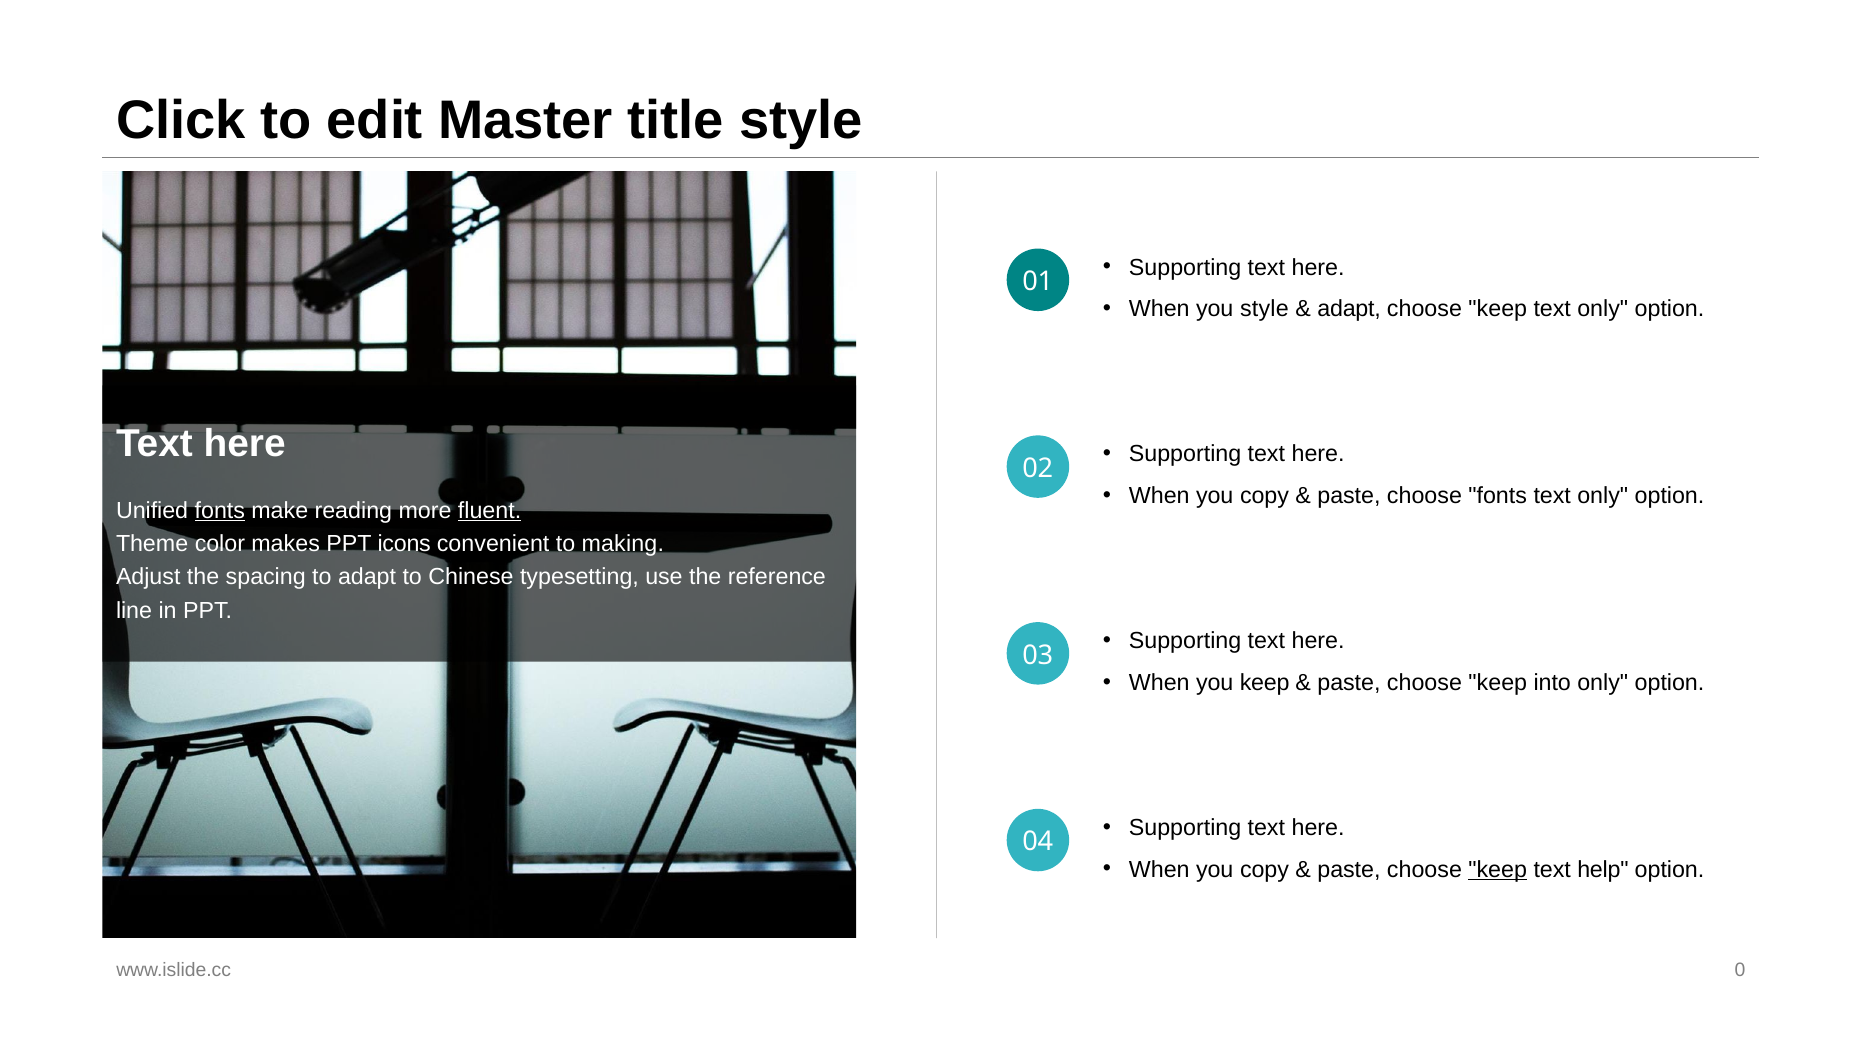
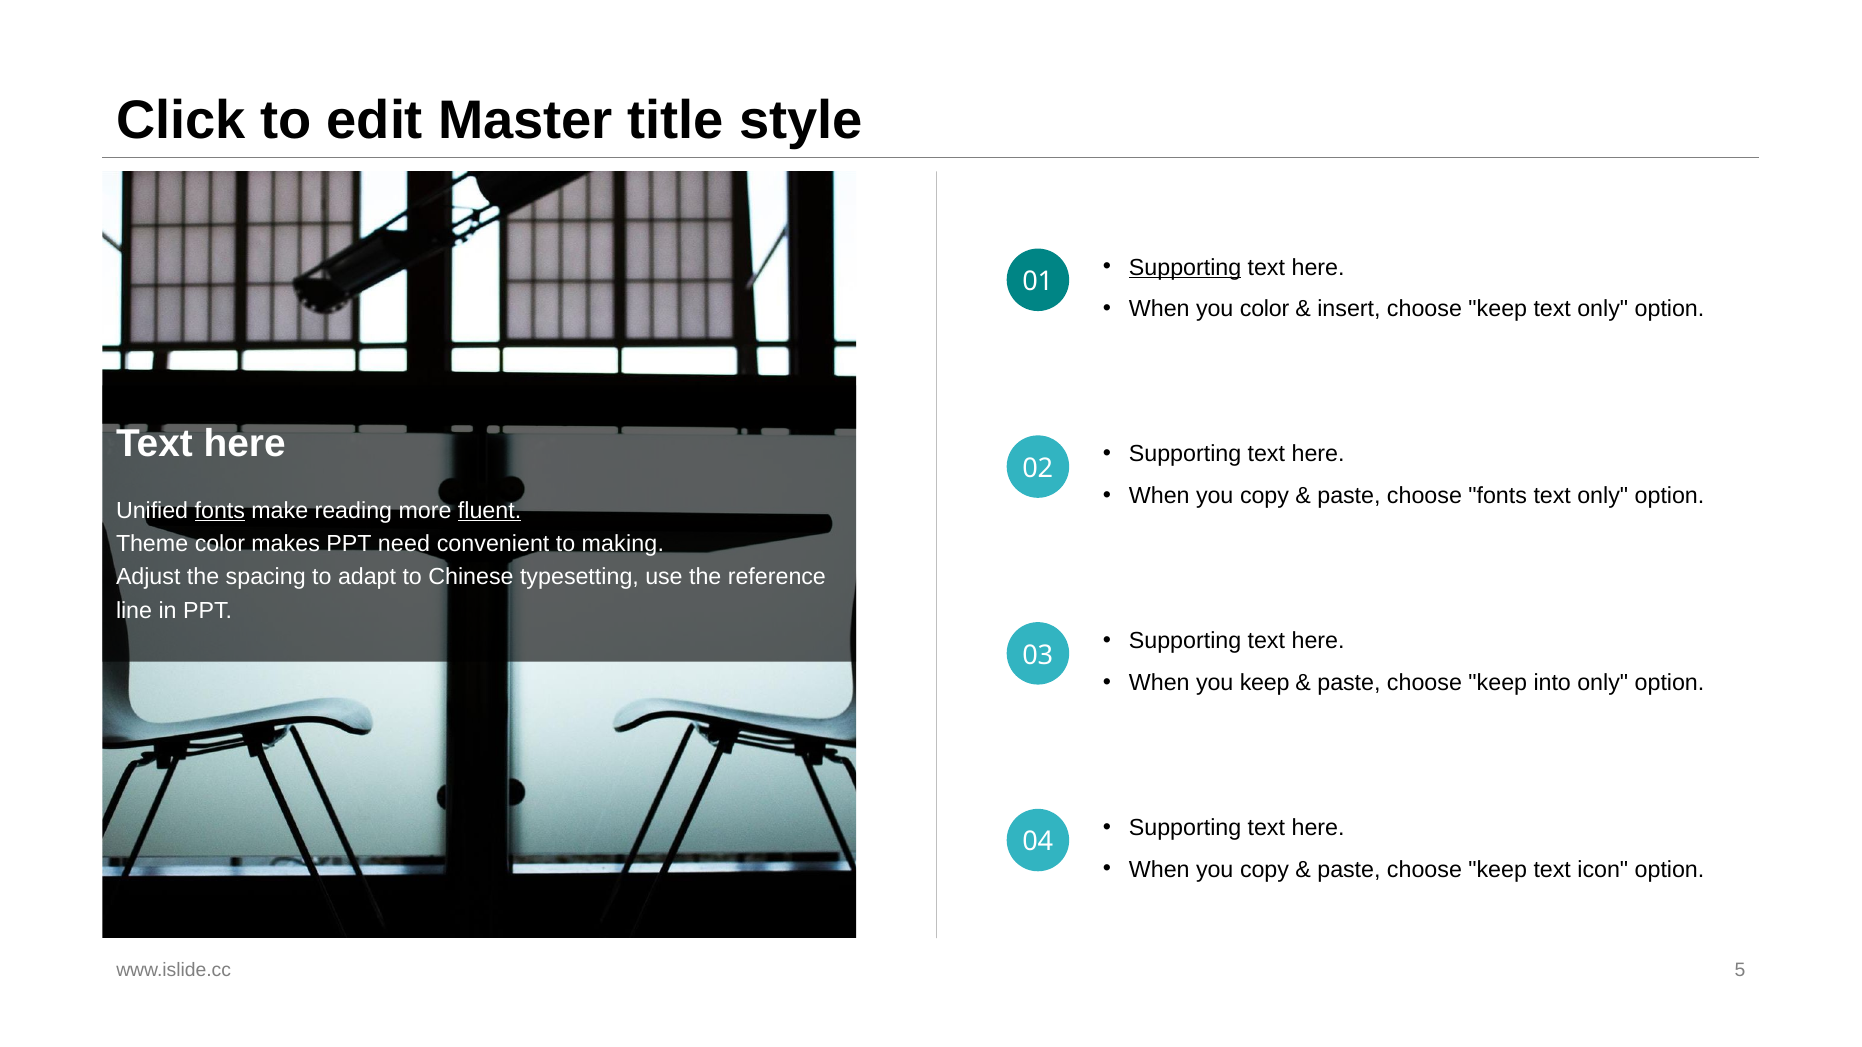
Supporting underline: none -> present (1185, 267)
you style: style -> color (1265, 309)
adapt: adapt -> insert (1349, 309)
icons: icons -> need (404, 544)
keep underline: present -> none (1498, 870)
help: help -> icon (1603, 870)
0: 0 -> 5 (1740, 970)
